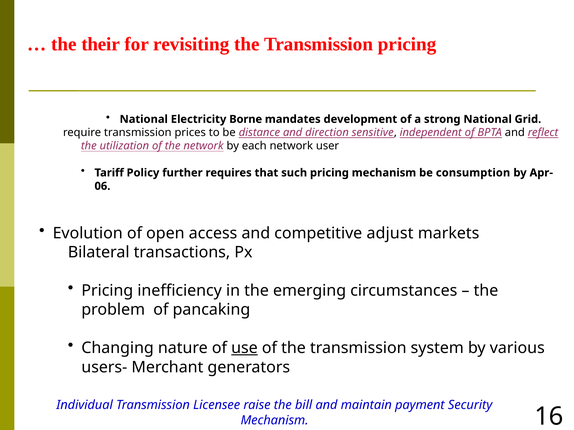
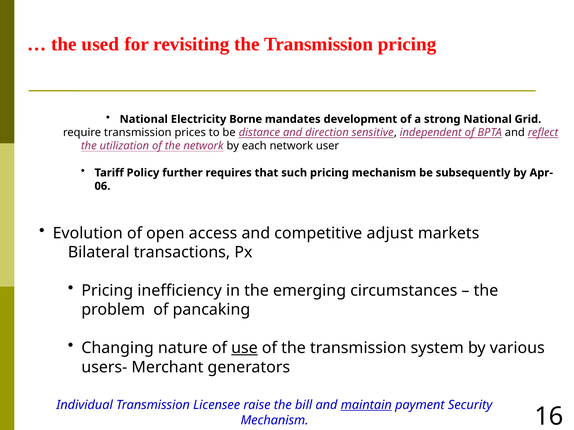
their: their -> used (100, 44)
consumption: consumption -> subsequently (473, 173)
maintain underline: none -> present (366, 405)
